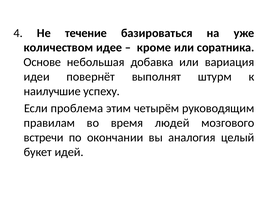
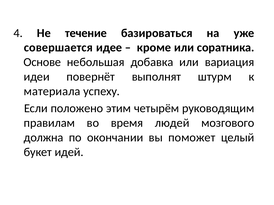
количеством: количеством -> совершается (58, 48)
наилучшие: наилучшие -> материала (52, 92)
проблема: проблема -> положено (77, 109)
встречи: встречи -> должна (44, 138)
аналогия: аналогия -> поможет (192, 138)
